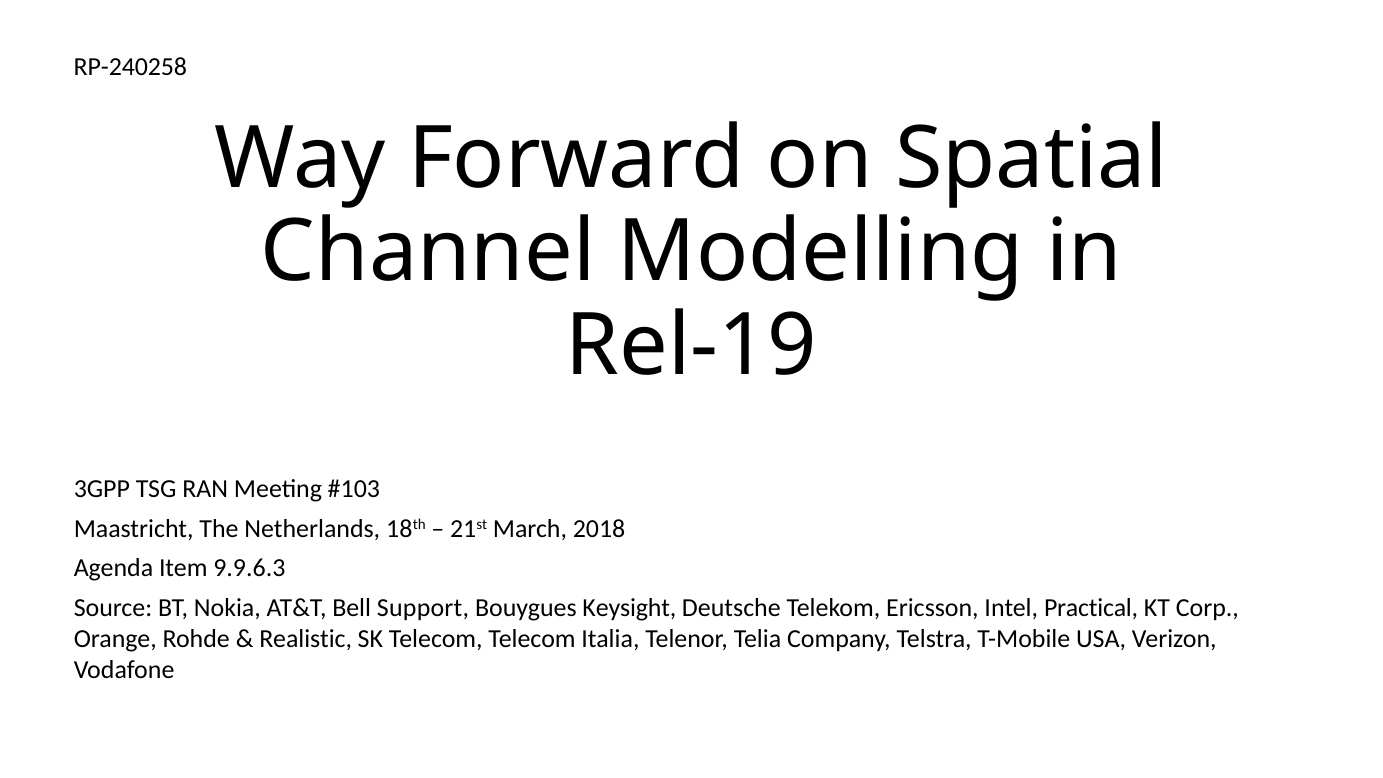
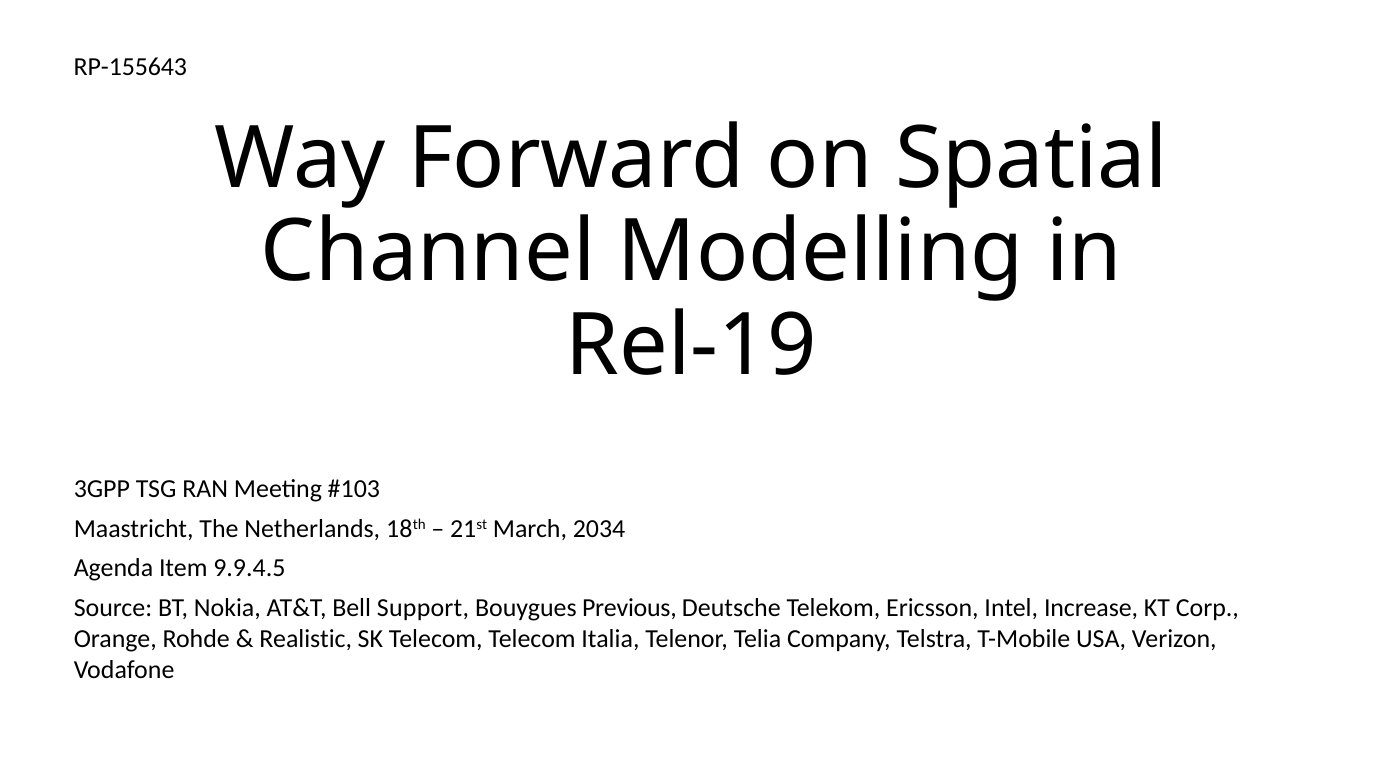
RP-240258: RP-240258 -> RP-155643 (130, 67)
2018: 2018 -> 2034 (599, 528)
9.9.6.3: 9.9.6.3 -> 9.9.4.5 (249, 568)
Keysight: Keysight -> Previous (629, 608)
Practical: Practical -> Increase (1091, 608)
